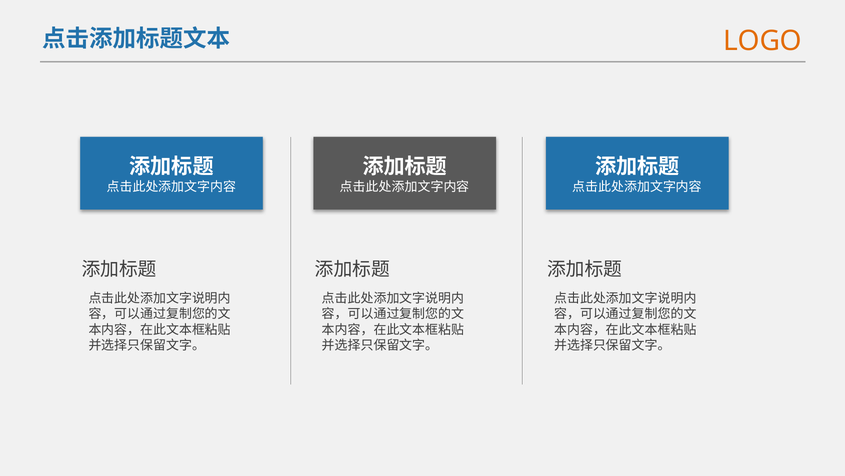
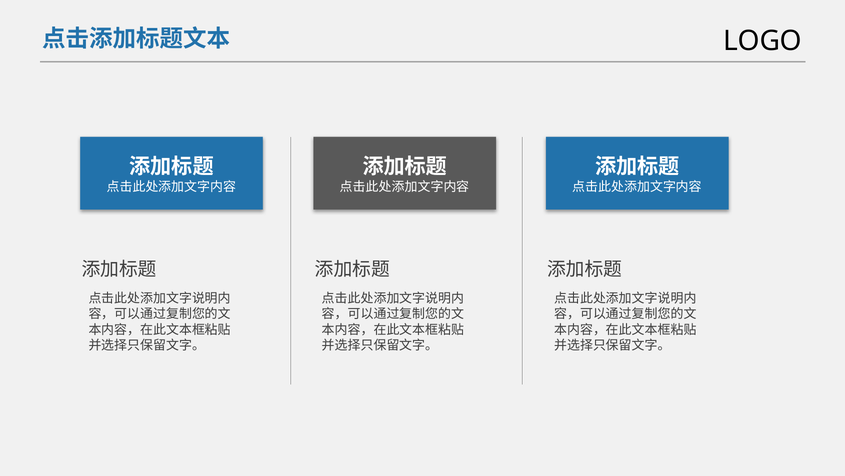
LOGO colour: orange -> black (762, 41)
